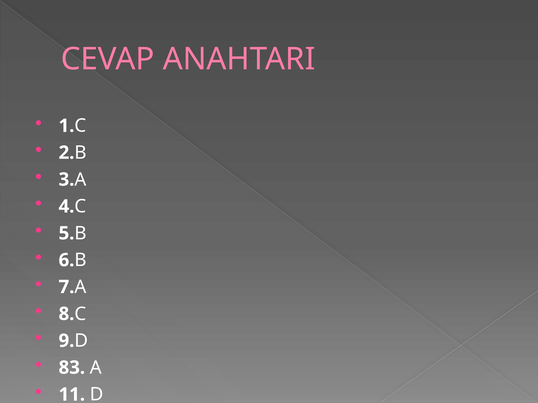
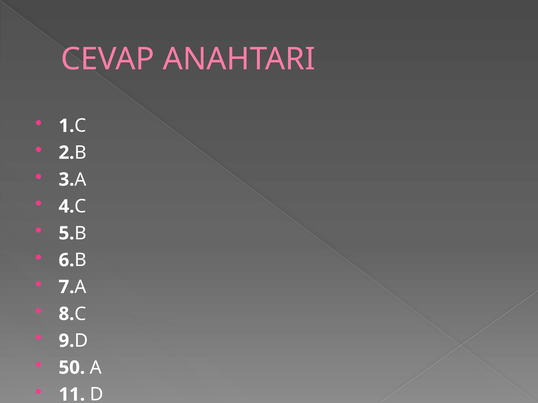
83: 83 -> 50 (72, 368)
